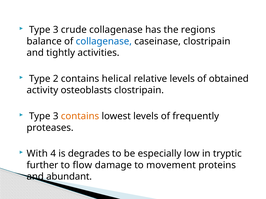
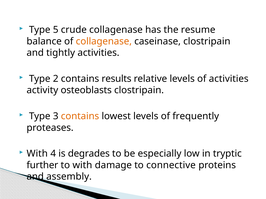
3: 3 -> 5 (56, 30)
regions: regions -> resume (198, 30)
collagenase colour: blue -> orange (104, 41)
helical: helical -> results (116, 79)
of obtained: obtained -> activities (229, 79)
to flow: flow -> with (82, 165)
movement: movement -> connective (171, 165)
abundant: abundant -> assembly (69, 177)
